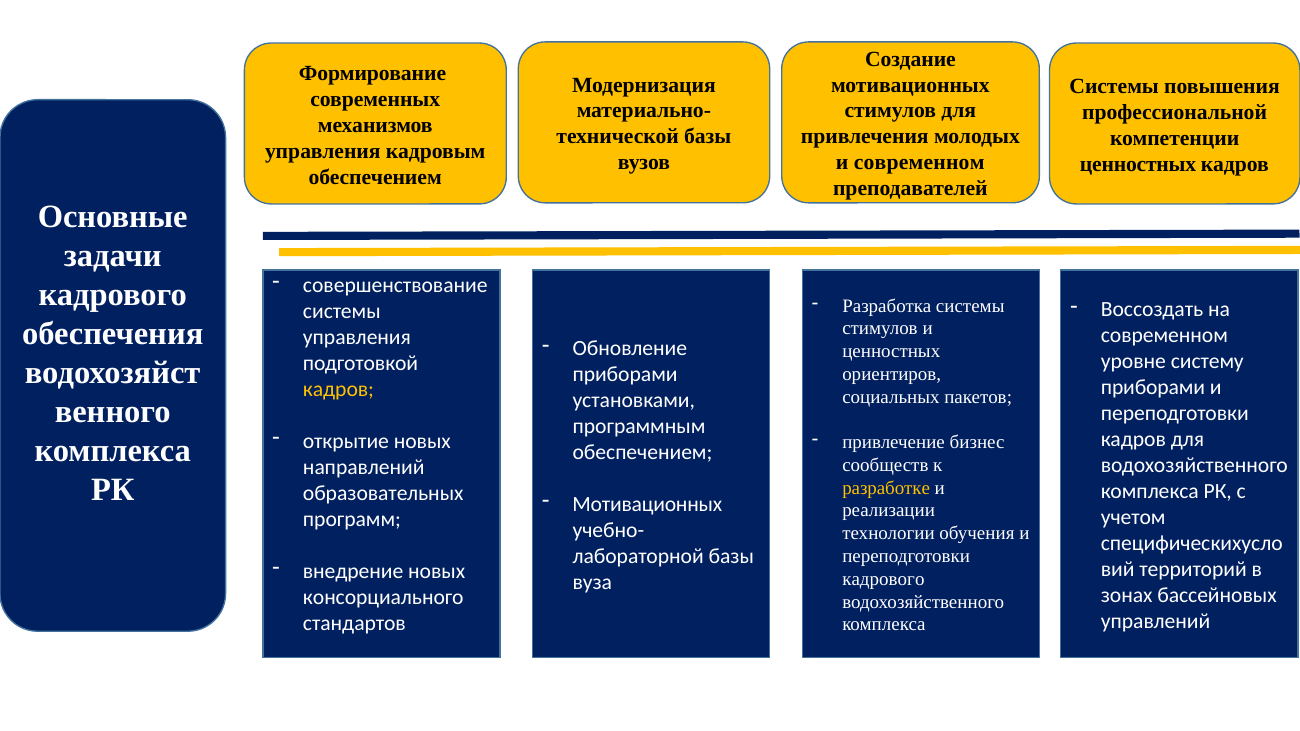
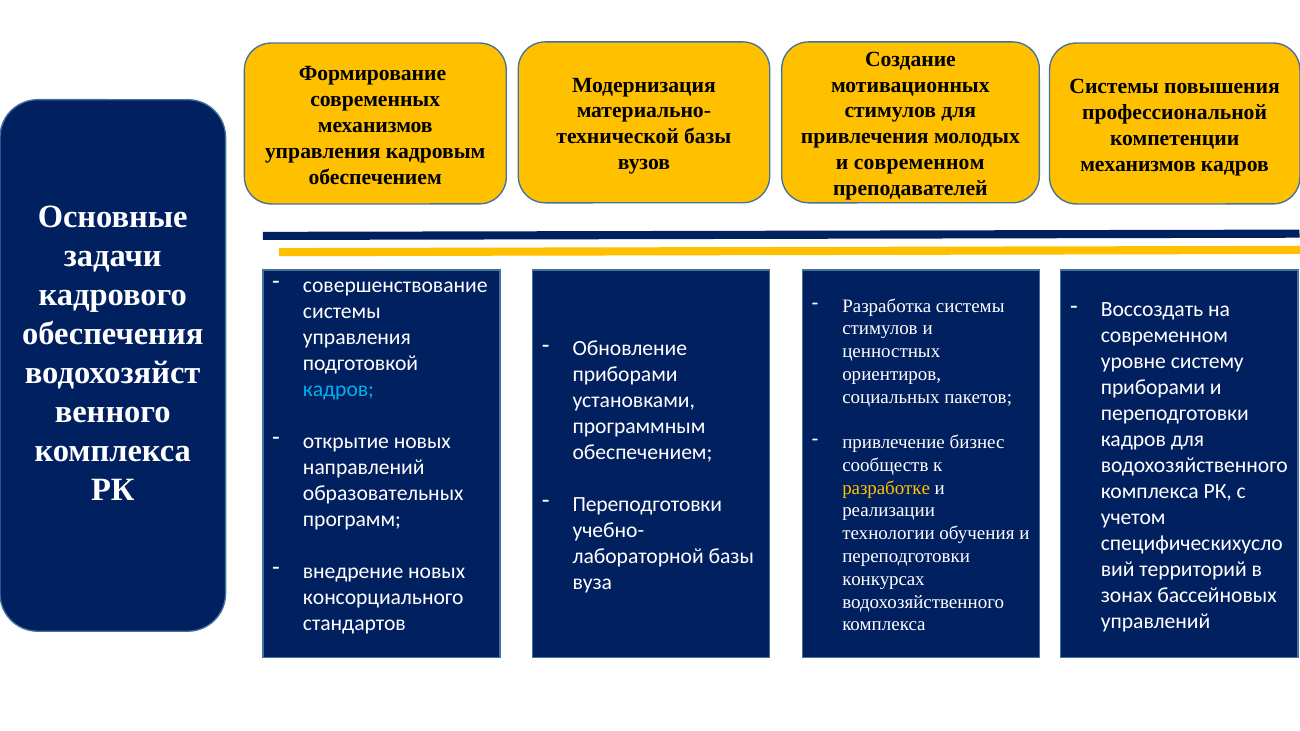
ценностных: ценностных -> механизмов (1138, 164)
кадров colour: yellow -> light blue (338, 389)
Мотивационных: Мотивационных -> Переподготовки (647, 505)
кадрового: кадрового -> конкурсах (883, 579)
